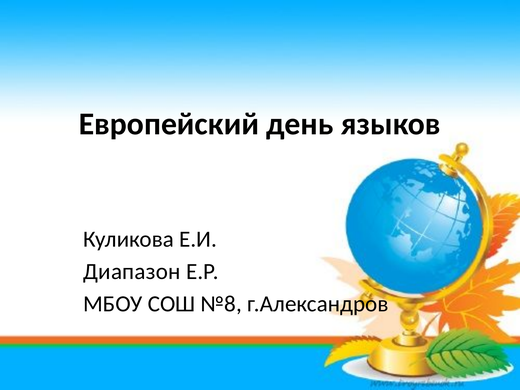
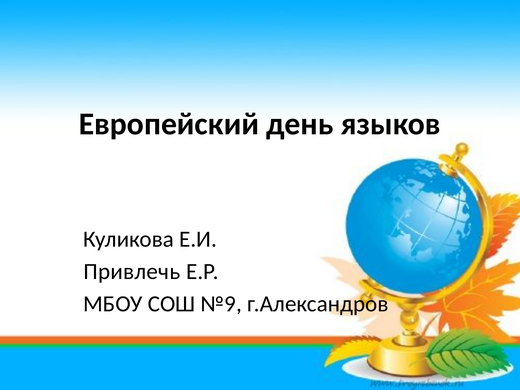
Диапазон: Диапазон -> Привлечь (132, 271)
№8: №8 -> №9 (221, 304)
